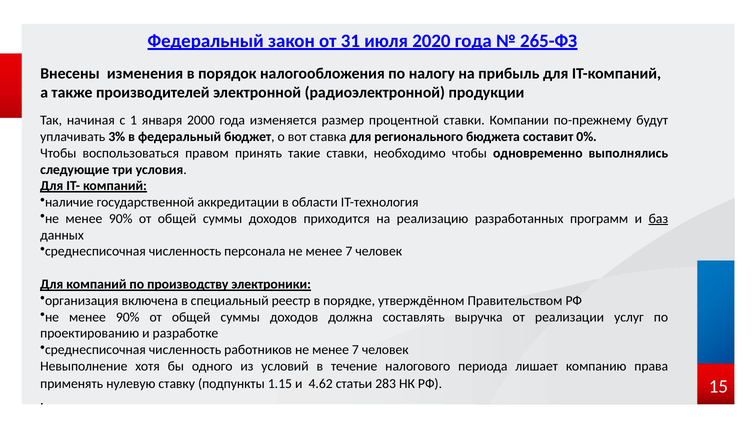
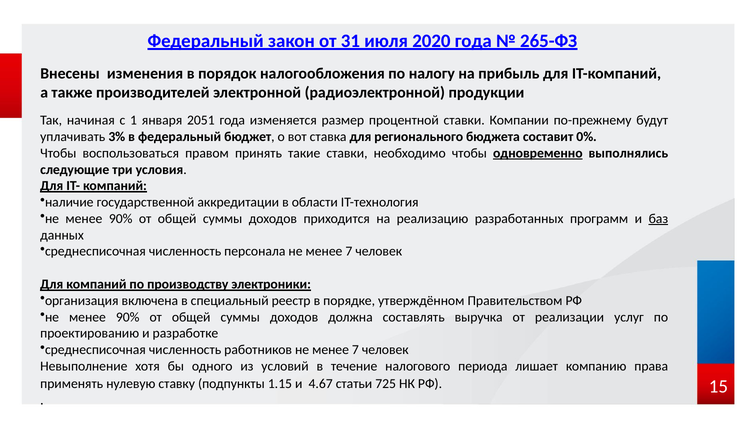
2000: 2000 -> 2051 (201, 120)
одновременно underline: none -> present (538, 153)
4.62: 4.62 -> 4.67 (321, 384)
283: 283 -> 725 (386, 384)
